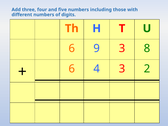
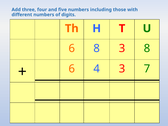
6 9: 9 -> 8 (97, 48)
2: 2 -> 7 (147, 69)
